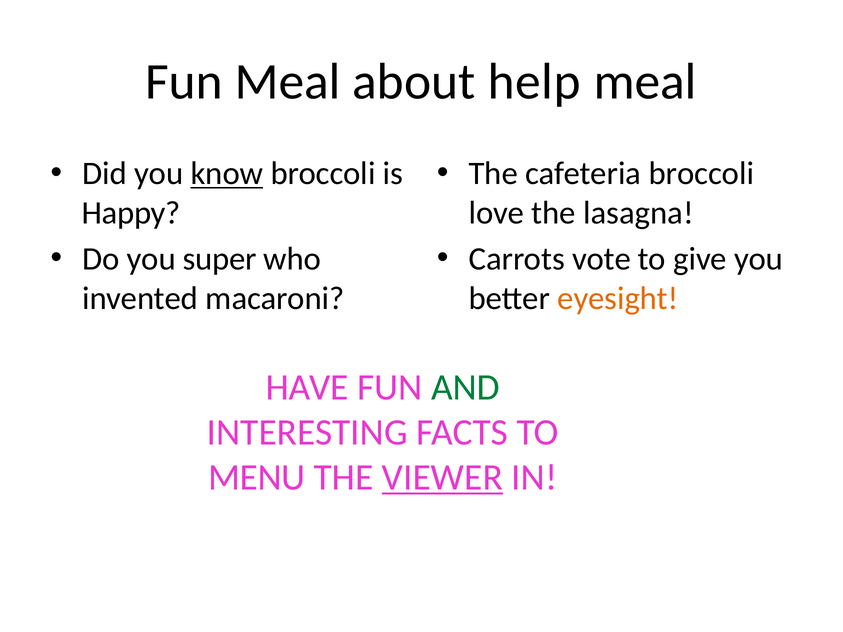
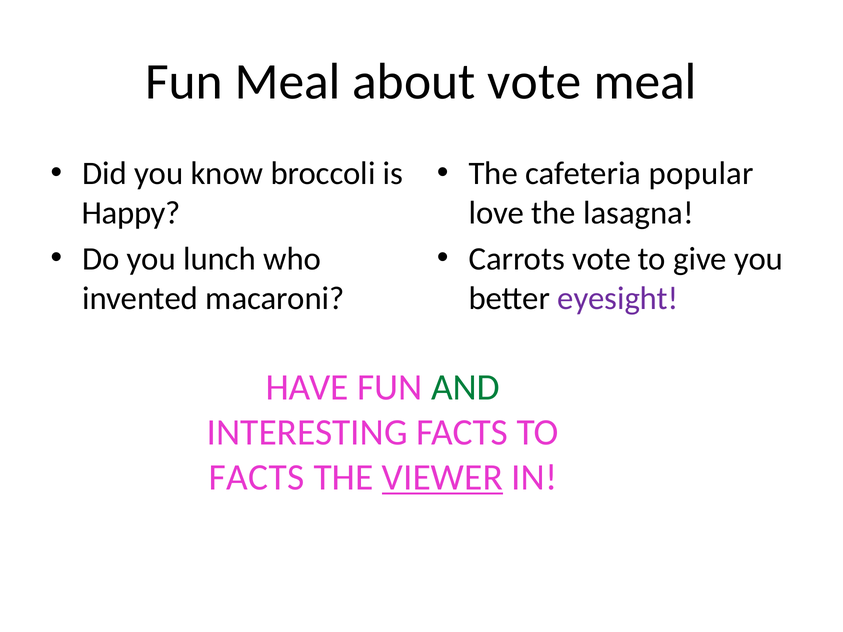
about help: help -> vote (534, 82)
know underline: present -> none (227, 174)
cafeteria broccoli: broccoli -> popular (701, 174)
super: super -> lunch (219, 259)
eyesight colour: orange -> purple (618, 298)
MENU: MENU -> FACTS (256, 477)
